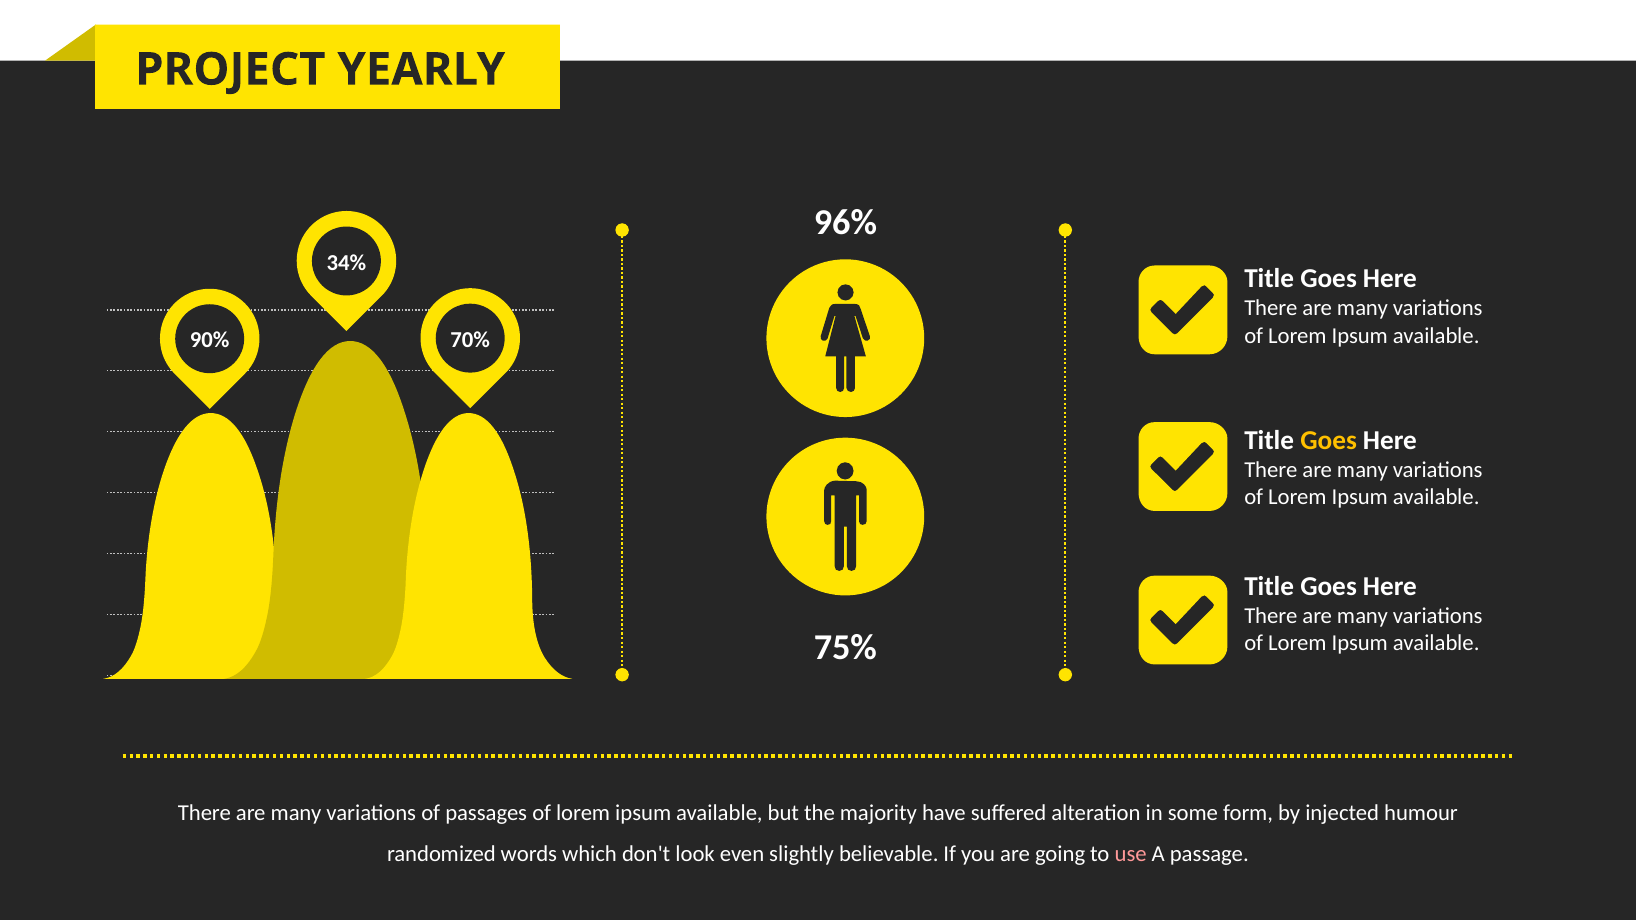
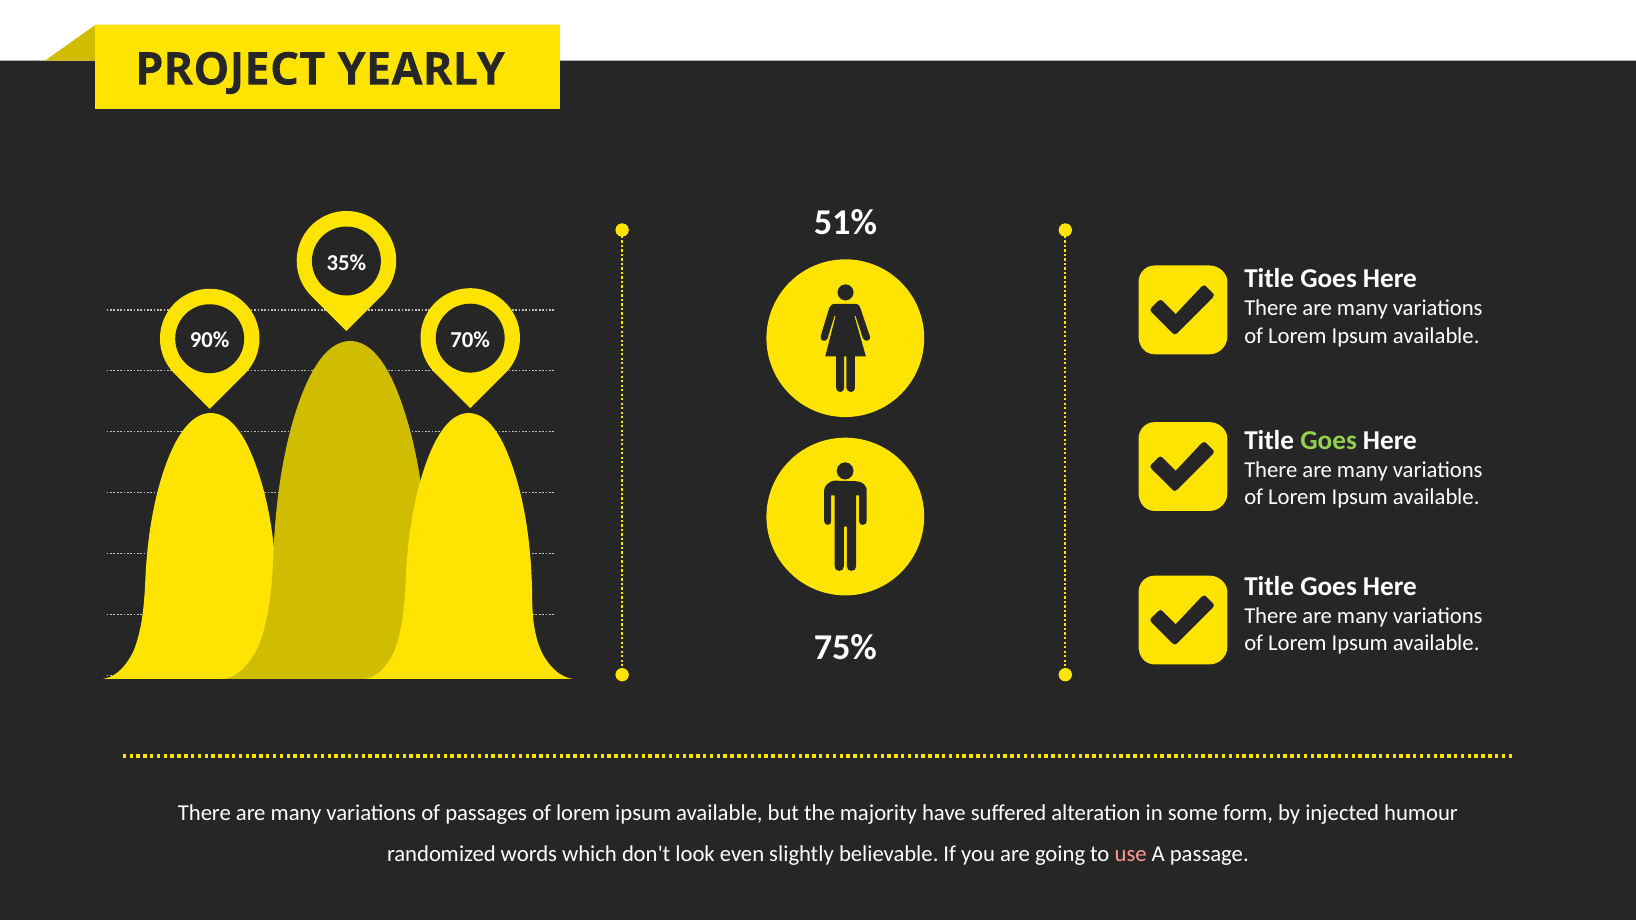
96%: 96% -> 51% (845, 222)
34%: 34% -> 35% (346, 263)
Goes colour: yellow -> light green (1329, 440)
